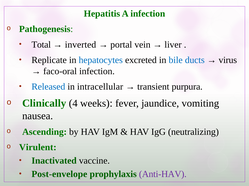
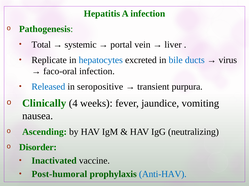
inverted: inverted -> systemic (81, 45)
intracellular: intracellular -> seropositive (100, 87)
Virulent: Virulent -> Disorder (38, 148)
Post-envelope: Post-envelope -> Post-humoral (59, 175)
Anti-HAV colour: purple -> blue (163, 175)
